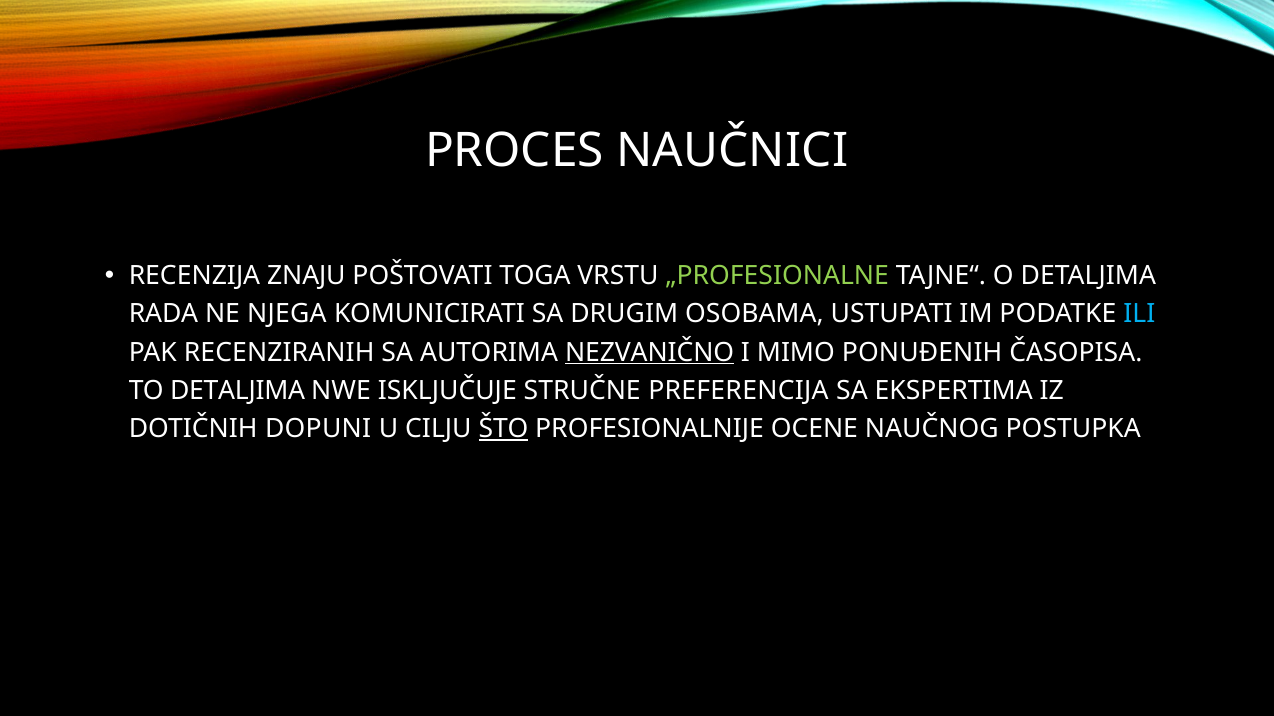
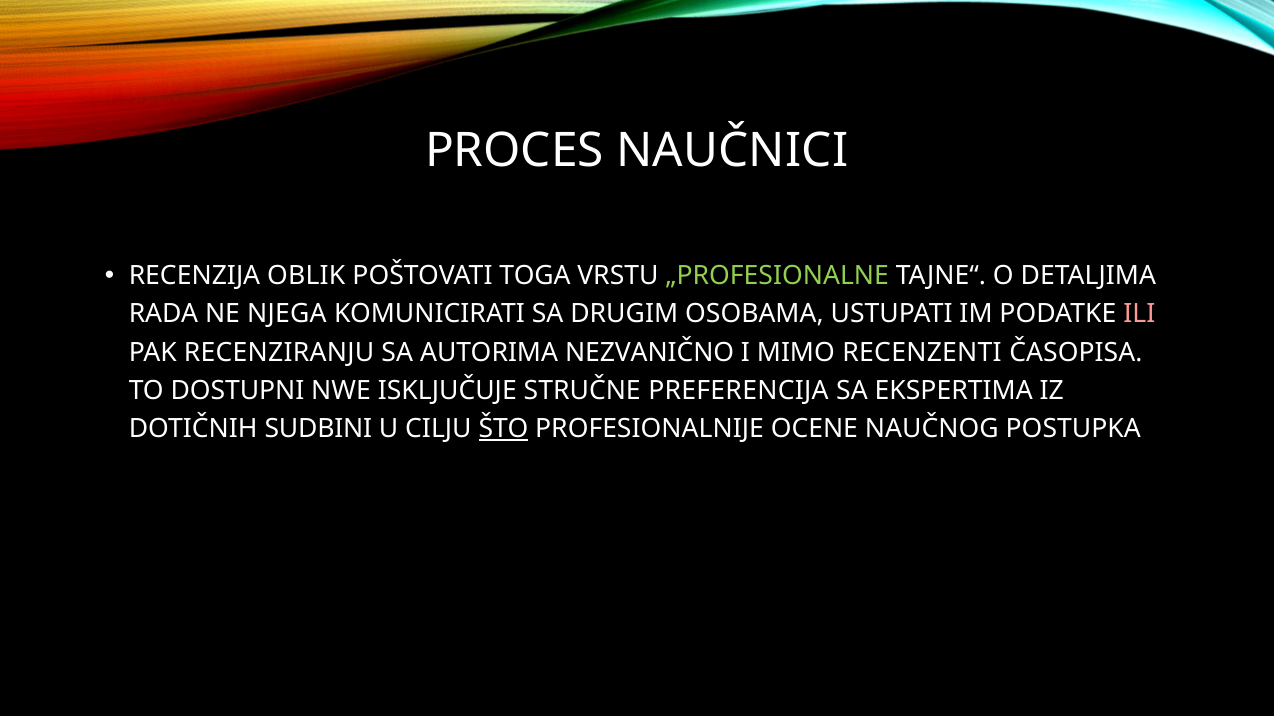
ZNAJU: ZNAJU -> OBLIK (306, 276)
ILI colour: light blue -> pink (1139, 314)
RECENZIRANIH: RECENZIRANIH -> RECENZIRANJU (279, 353)
NEZVANIČNO underline: present -> none (650, 353)
PONUĐENIH: PONUĐENIH -> RECENZENTI (922, 353)
TO DETALJIMA: DETALJIMA -> DOSTUPNI (238, 391)
DOPUNI: DOPUNI -> SUDBINI (318, 429)
